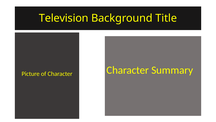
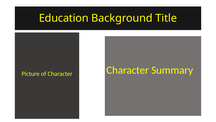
Television: Television -> Education (64, 18)
